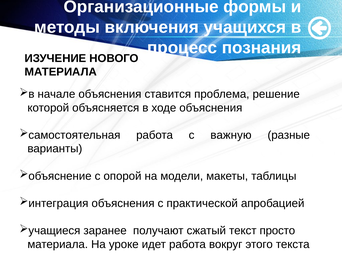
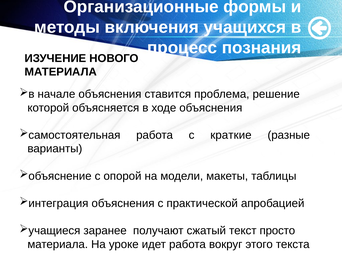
важную: важную -> краткие (231, 135)
